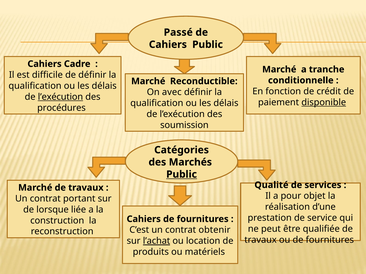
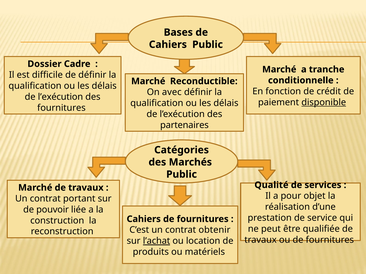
Passé: Passé -> Bases (178, 32)
Cahiers: Cahiers -> Dossier (45, 64)
l’exécution underline: present -> none (60, 97)
procédures: procédures -> fournitures (61, 108)
soumission: soumission -> partenaires (184, 125)
Public underline: present -> none (182, 175)
lorsque: lorsque -> pouvoir (53, 210)
